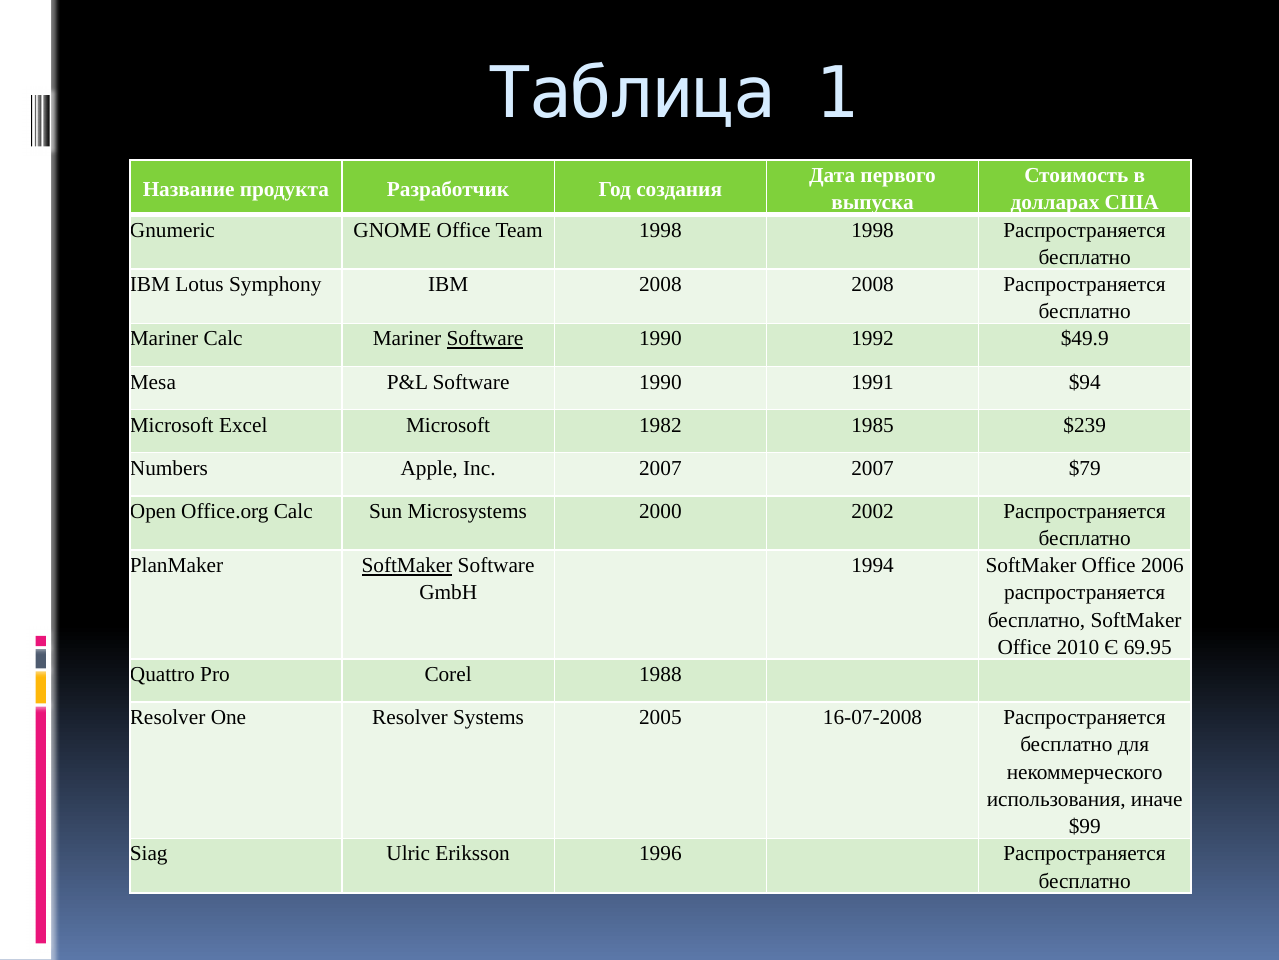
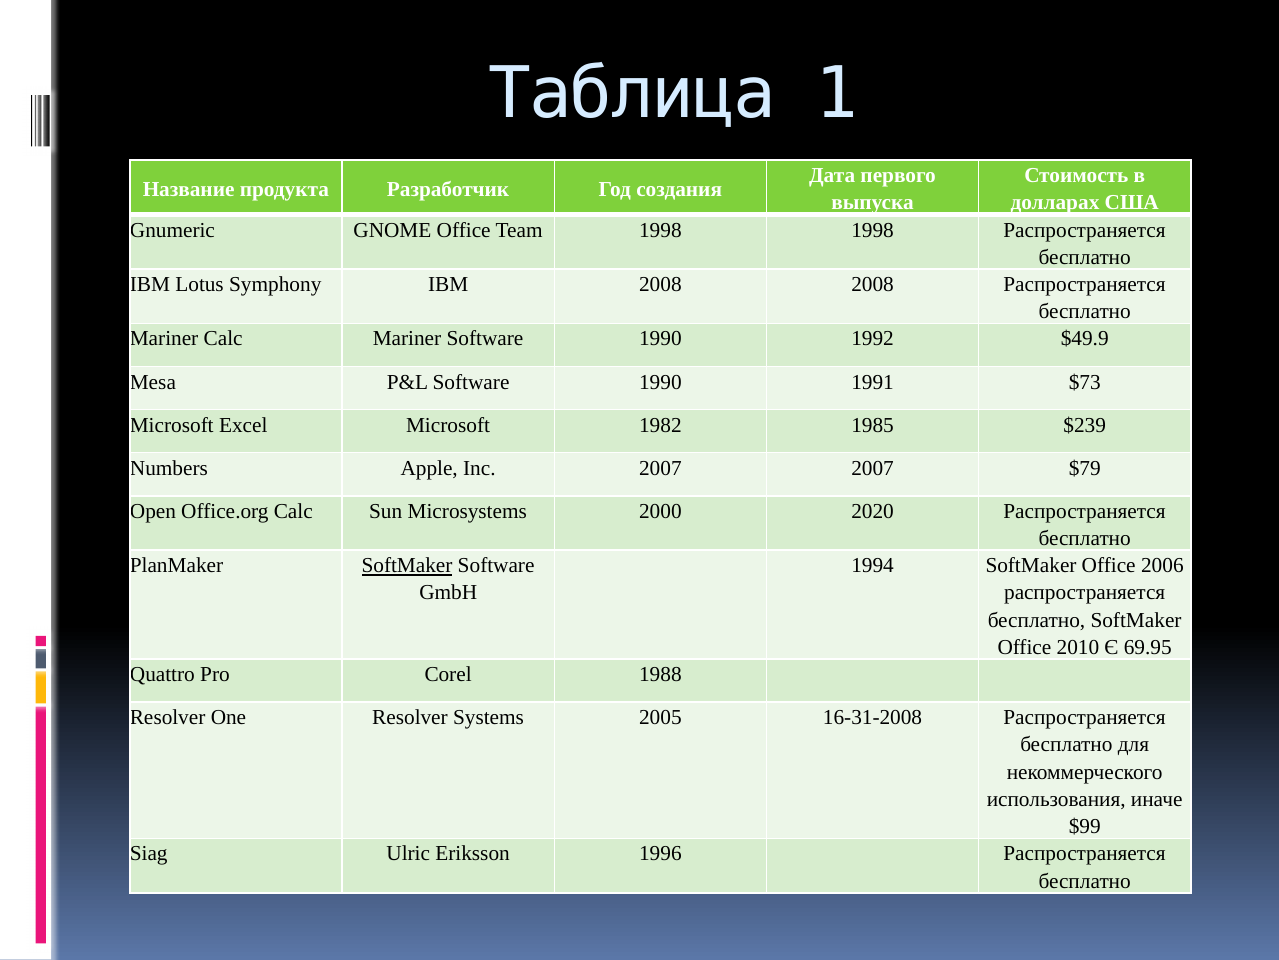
Software underline: present -> none (485, 339)
$94: $94 -> $73 (1085, 382)
2002: 2002 -> 2020 (873, 511)
16-07-2008: 16-07-2008 -> 16-31-2008 (873, 717)
